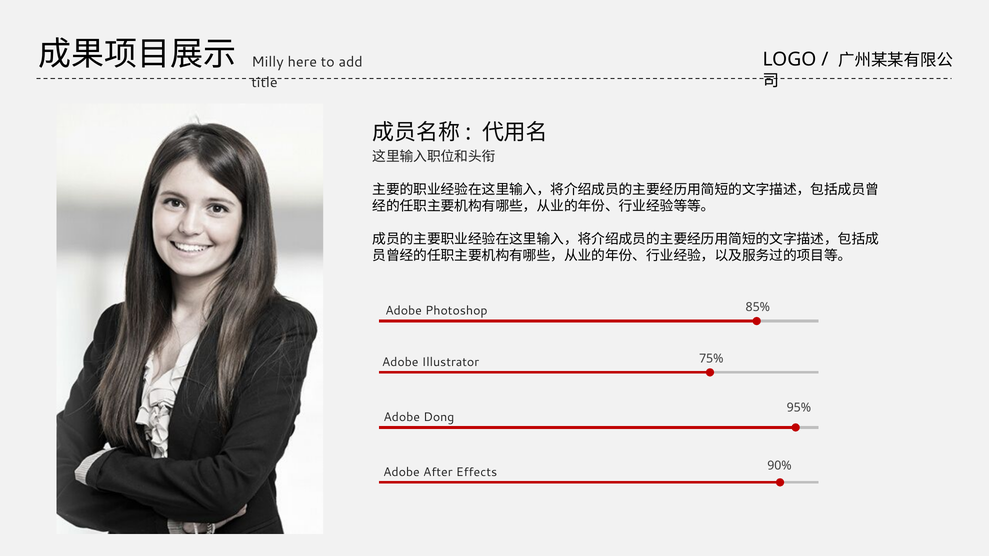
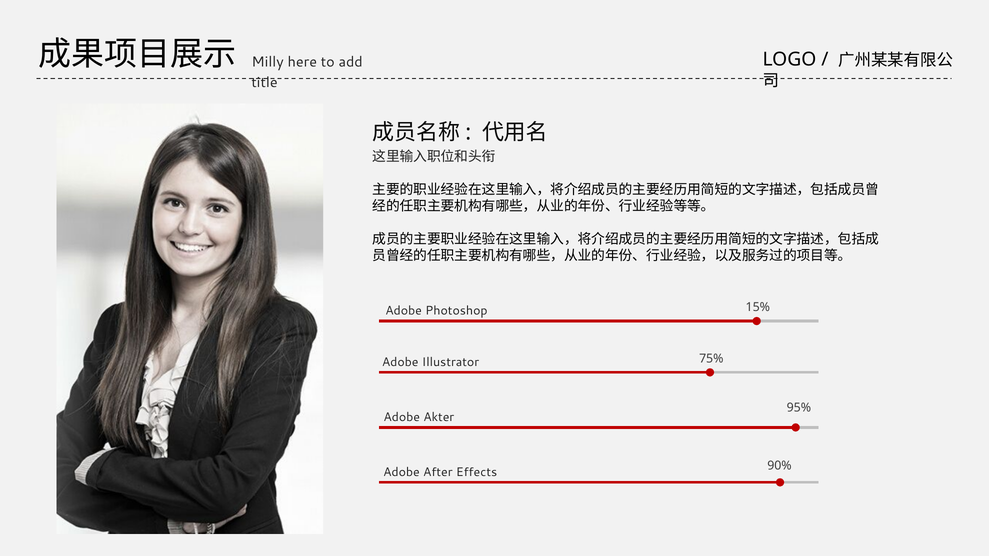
85%: 85% -> 15% (758, 307)
Dong: Dong -> Akter (439, 417)
